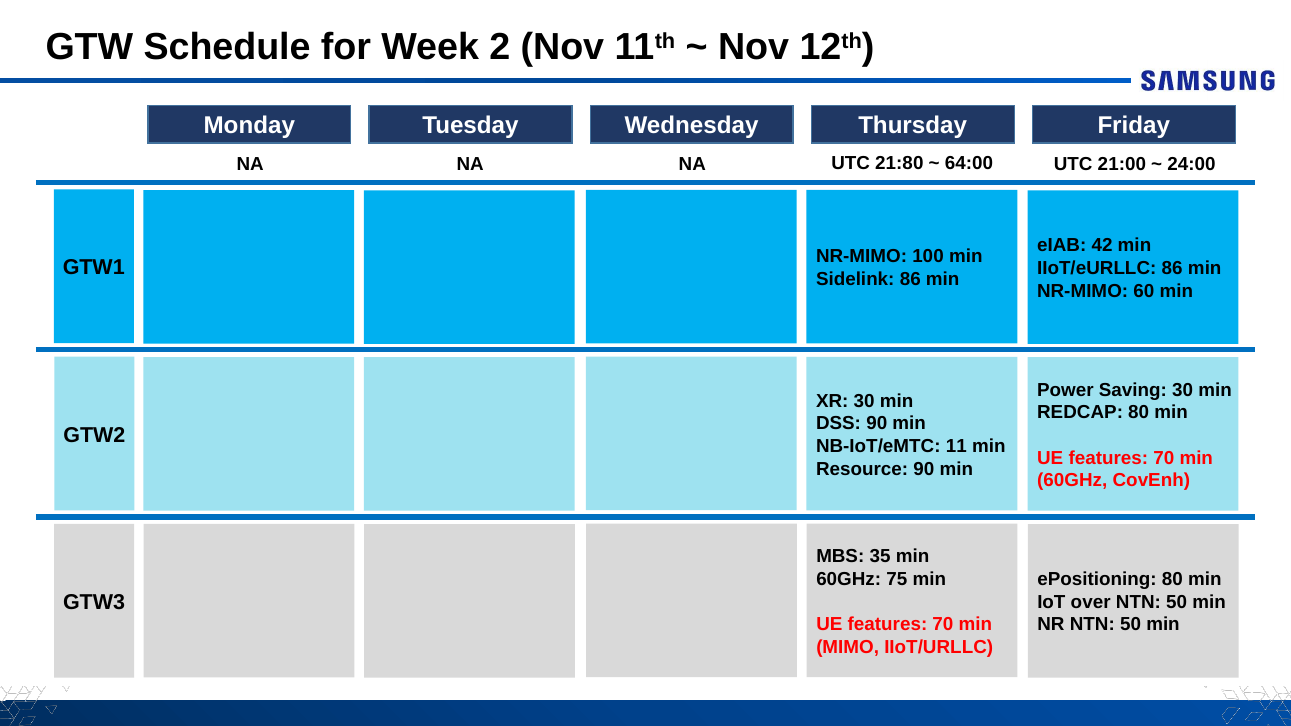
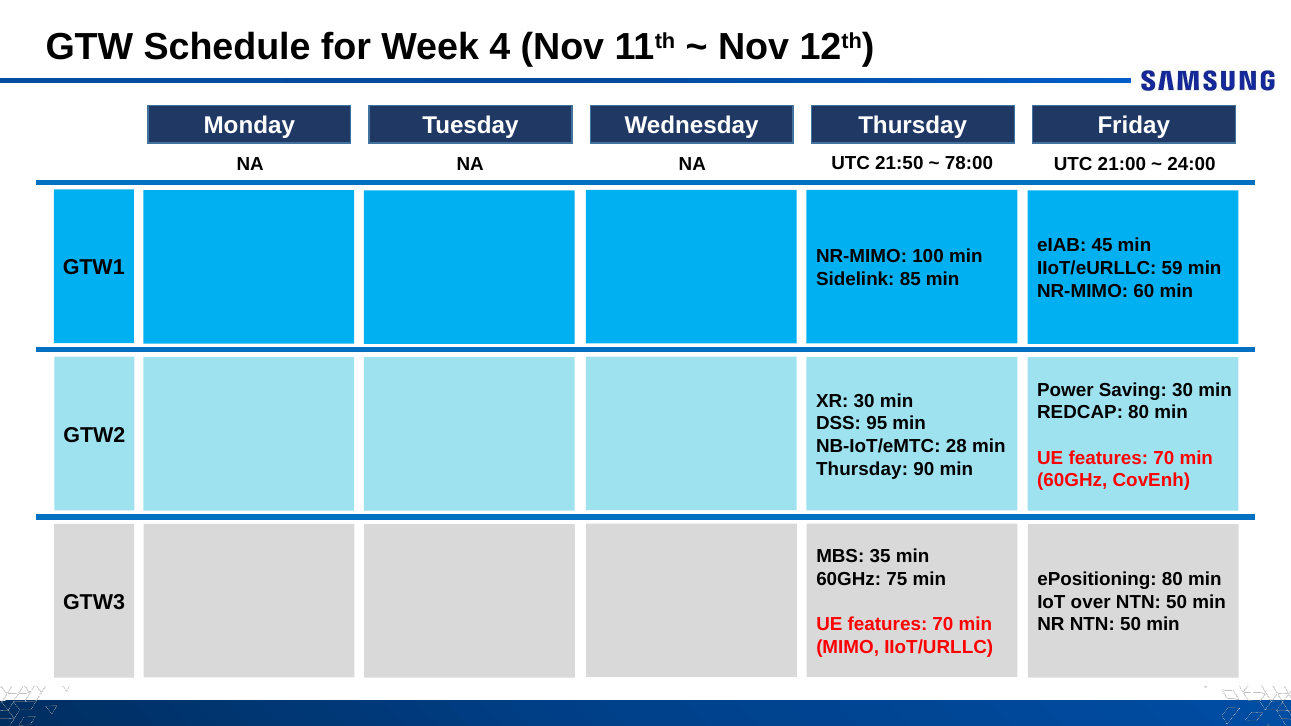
2: 2 -> 4 (500, 47)
21:80: 21:80 -> 21:50 (899, 164)
64:00: 64:00 -> 78:00 (969, 164)
42: 42 -> 45 (1102, 246)
IIoT/eURLLC 86: 86 -> 59 (1172, 268)
Sidelink 86: 86 -> 85 (910, 279)
DSS 90: 90 -> 95 (877, 424)
11: 11 -> 28 (956, 446)
Resource: Resource -> Thursday (862, 469)
